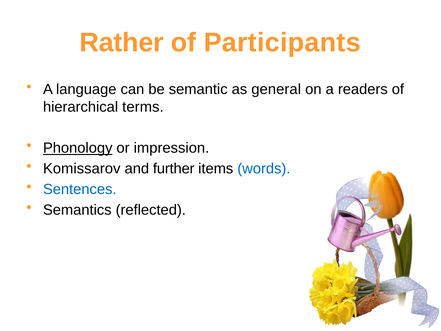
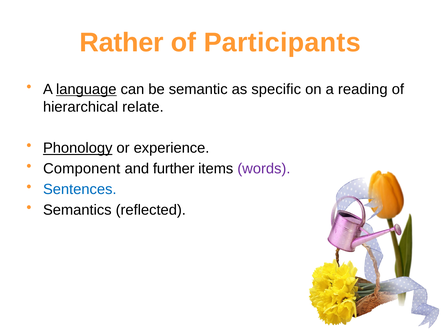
language underline: none -> present (86, 89)
general: general -> specific (276, 89)
readers: readers -> reading (363, 89)
terms: terms -> relate (143, 107)
impression: impression -> experience (172, 148)
Komissarov: Komissarov -> Component (82, 169)
words colour: blue -> purple (264, 169)
